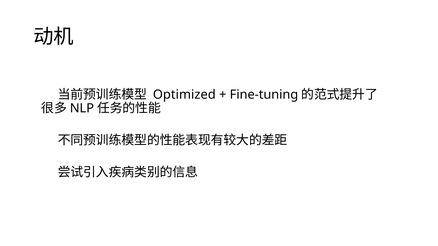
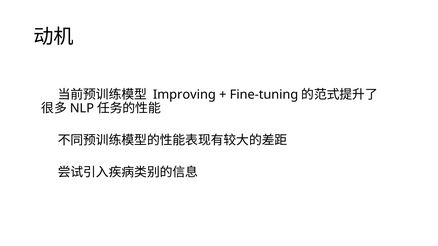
Optimized: Optimized -> Improving (184, 95)
